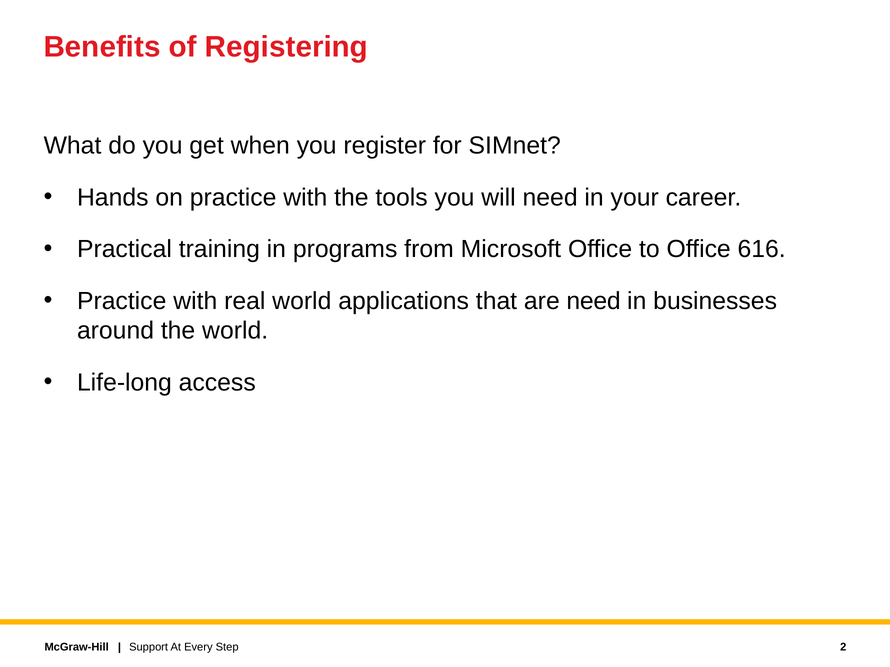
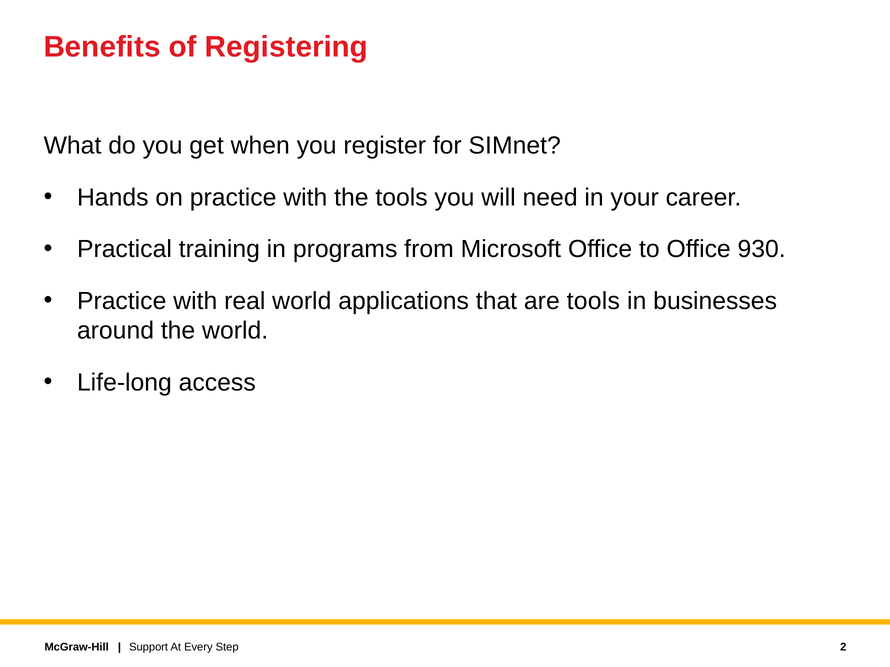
616: 616 -> 930 (762, 249)
are need: need -> tools (593, 301)
